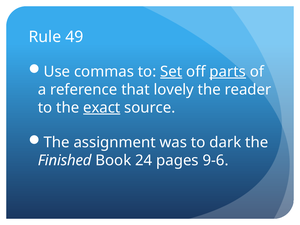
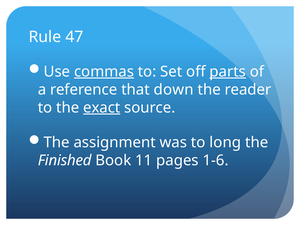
49: 49 -> 47 (74, 37)
commas underline: none -> present (104, 72)
Set underline: present -> none (171, 72)
lovely: lovely -> down (174, 90)
dark: dark -> long (225, 143)
24: 24 -> 11 (144, 161)
9-6: 9-6 -> 1-6 (216, 161)
